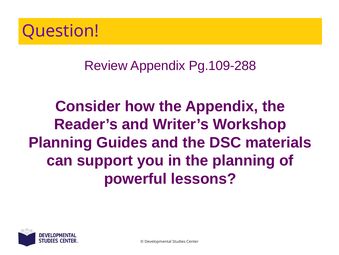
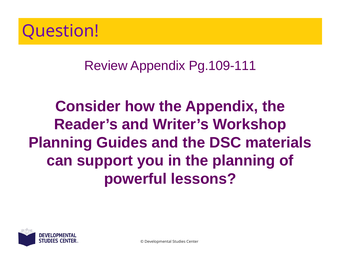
Pg.109-288: Pg.109-288 -> Pg.109-111 (223, 66)
